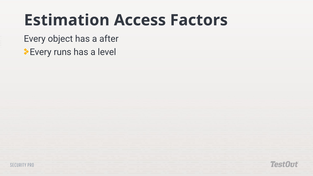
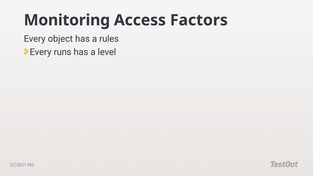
Estimation: Estimation -> Monitoring (67, 20)
after: after -> rules (109, 39)
